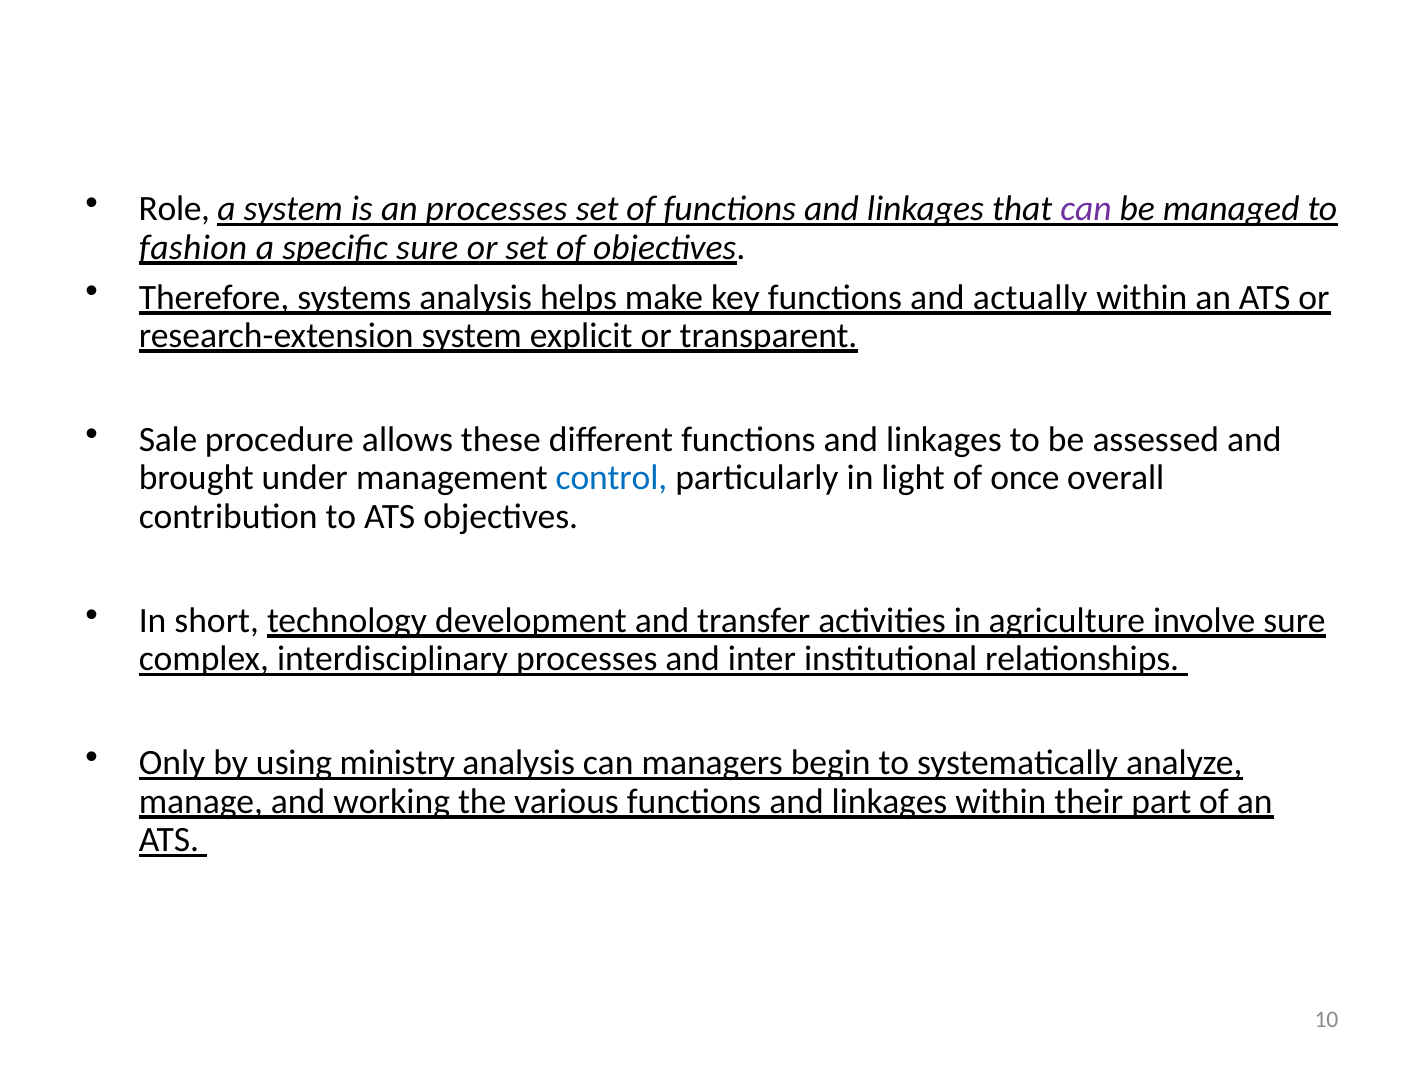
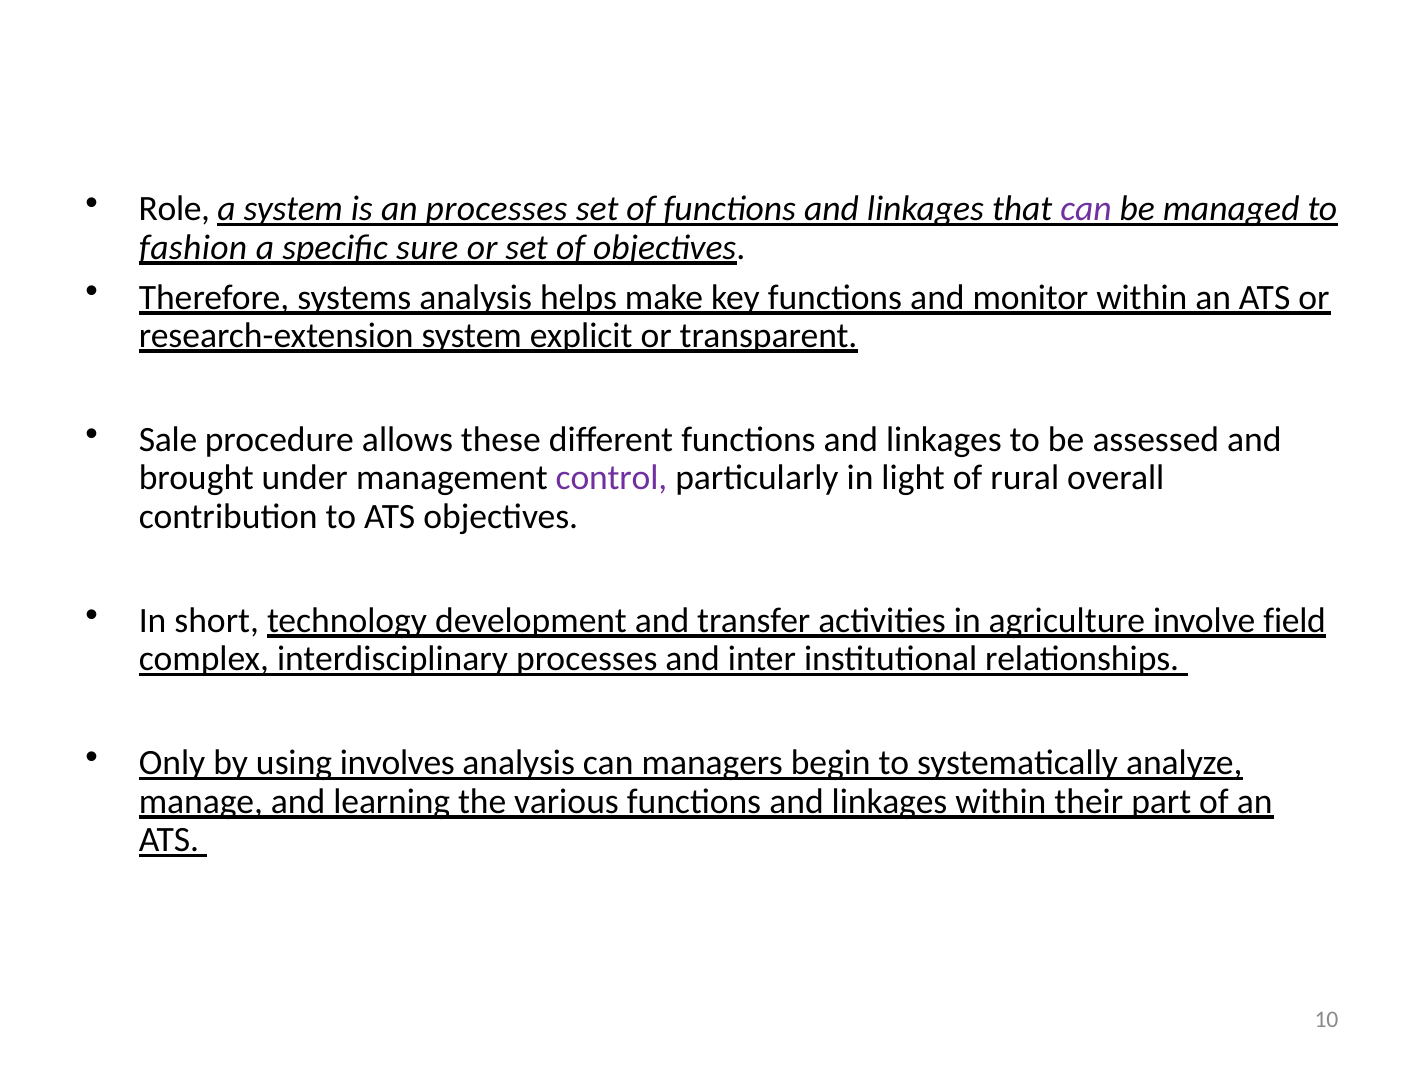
actually: actually -> monitor (1030, 297)
control colour: blue -> purple (611, 478)
once: once -> rural (1025, 478)
involve sure: sure -> field (1295, 621)
ministry: ministry -> involves (397, 763)
working: working -> learning (392, 801)
